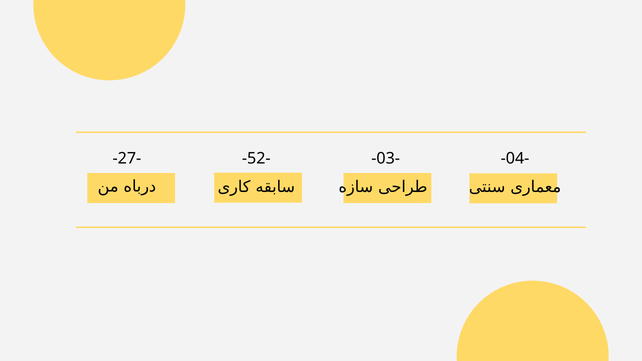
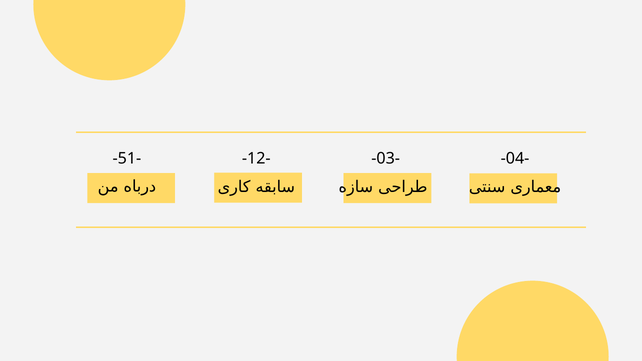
-27-: -27- -> -51- (127, 158)
-52-: -52- -> -12- (256, 158)
